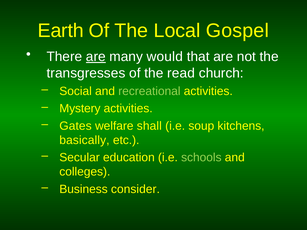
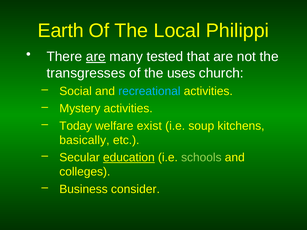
Gospel: Gospel -> Philippi (237, 31)
would: would -> tested (165, 57)
read: read -> uses (181, 73)
recreational colour: light green -> light blue (149, 91)
Gates: Gates -> Today (76, 126)
shall: shall -> exist (149, 126)
education underline: none -> present (129, 158)
